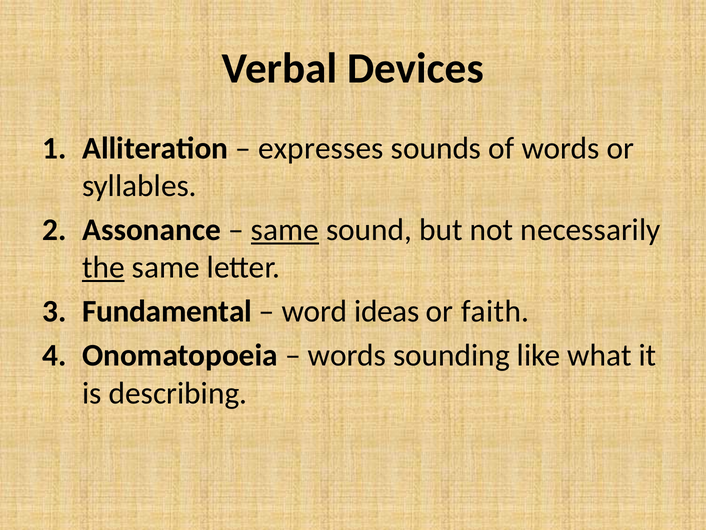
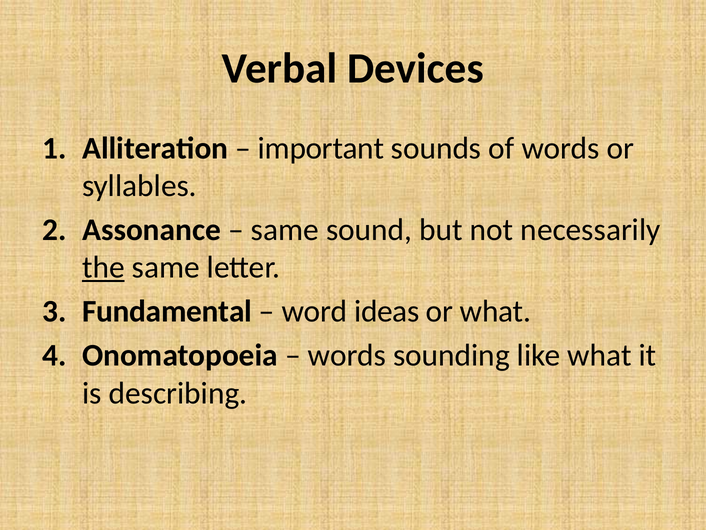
expresses: expresses -> important (321, 148)
same underline: present -> none (285, 230)
or faith: faith -> what (495, 311)
